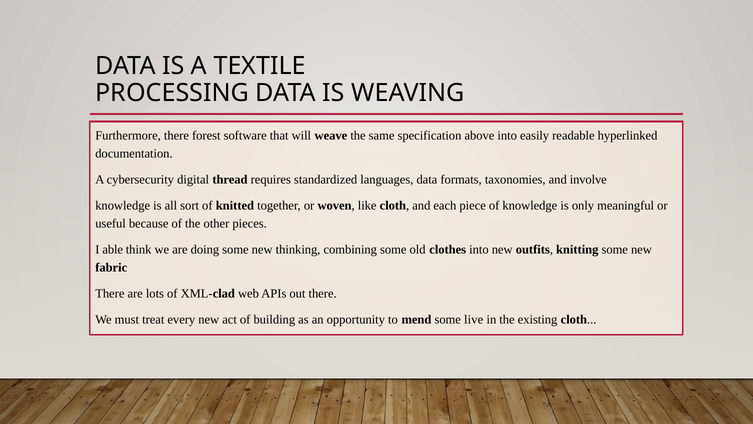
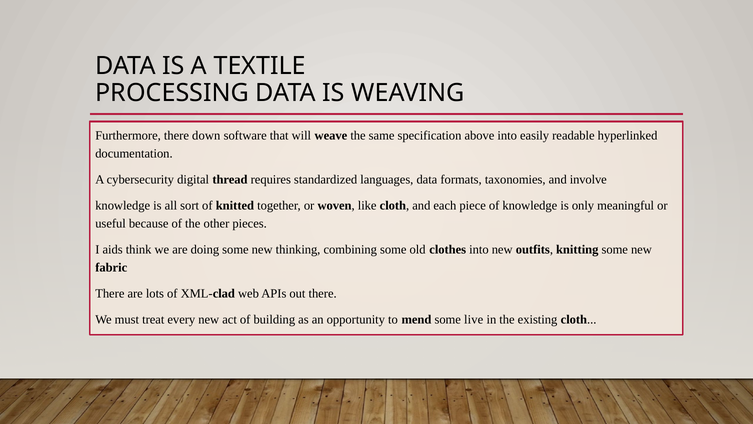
forest: forest -> down (206, 136)
able: able -> aids (113, 249)
